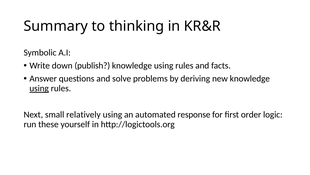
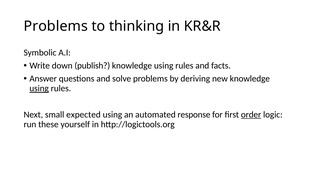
Summary: Summary -> Problems (56, 26)
relatively: relatively -> expected (83, 114)
order underline: none -> present (251, 114)
